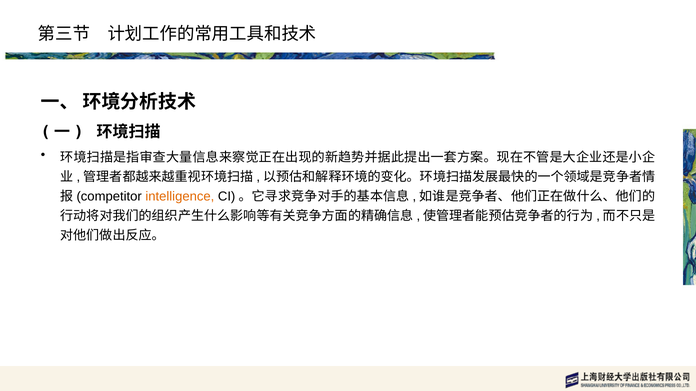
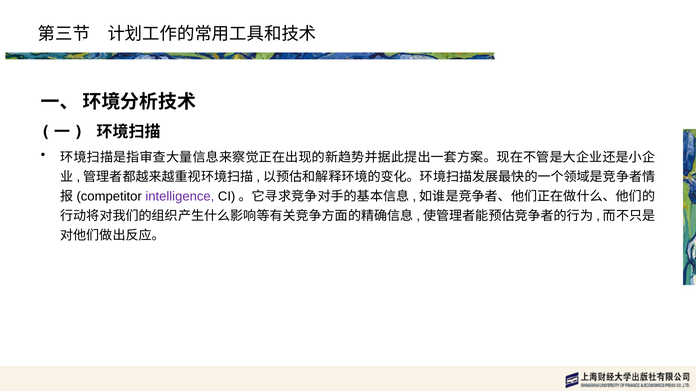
intelligence colour: orange -> purple (180, 197)
